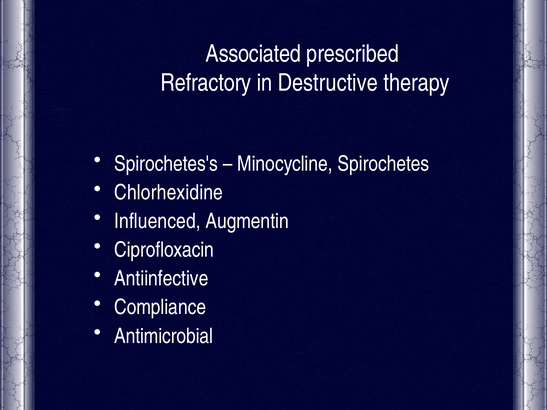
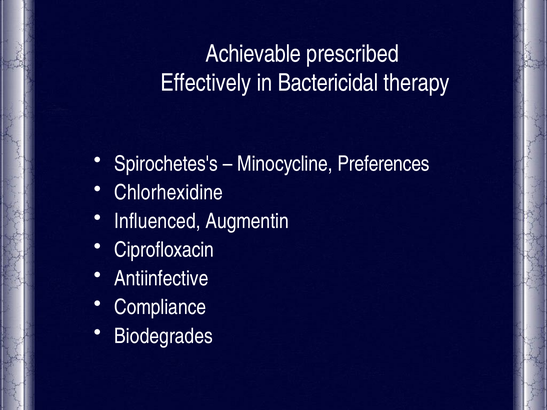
Associated: Associated -> Achievable (253, 54)
Refractory: Refractory -> Effectively (206, 83)
Destructive: Destructive -> Bactericidal (328, 83)
Spirochetes: Spirochetes -> Preferences (384, 164)
Antimicrobial: Antimicrobial -> Biodegrades (164, 336)
